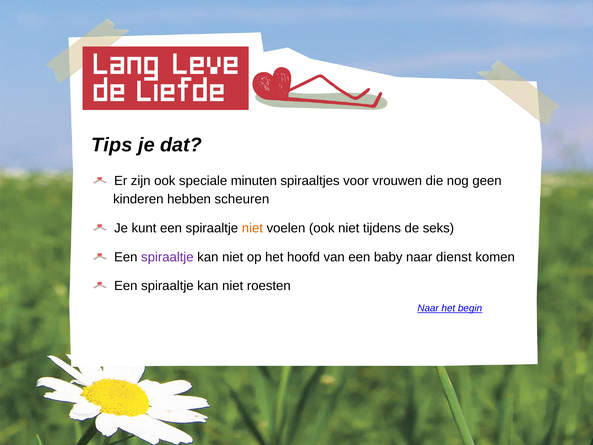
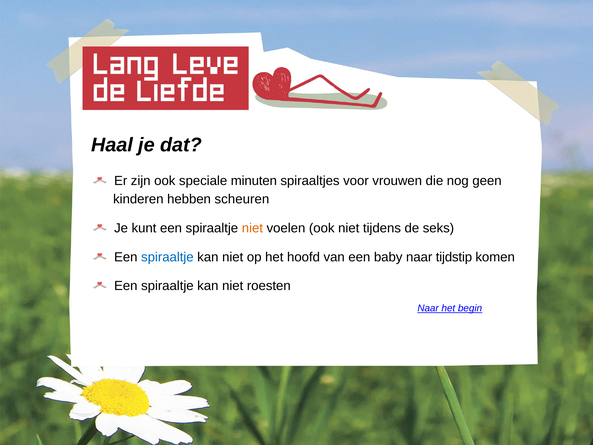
Tips: Tips -> Haal (112, 145)
spiraaltje colour: purple -> blue (167, 257)
dienst: dienst -> tijdstip (454, 257)
